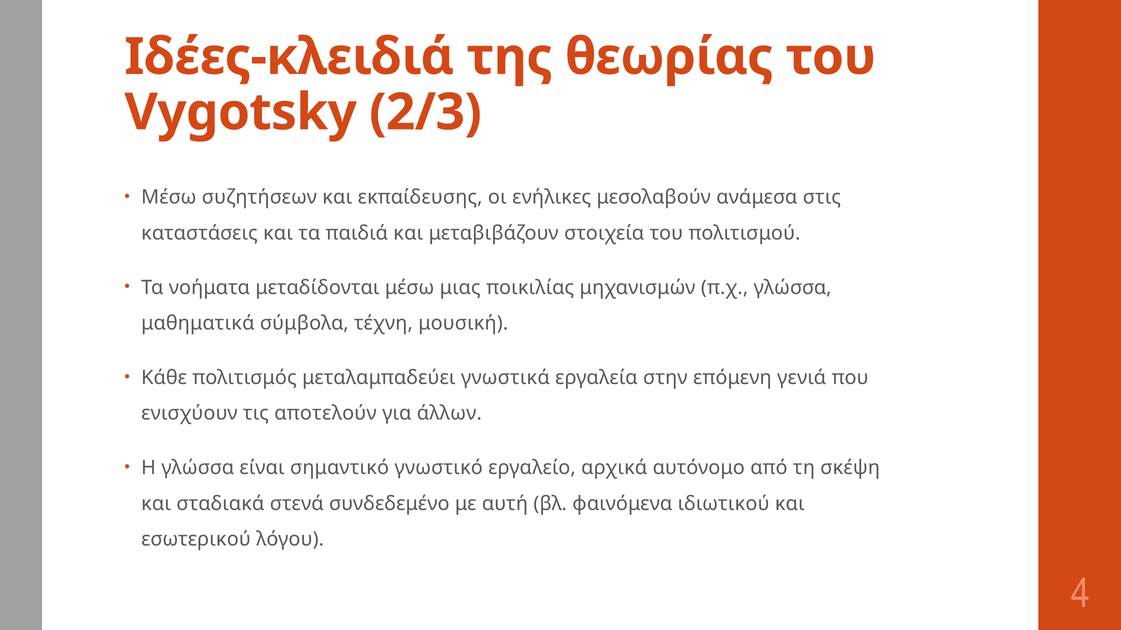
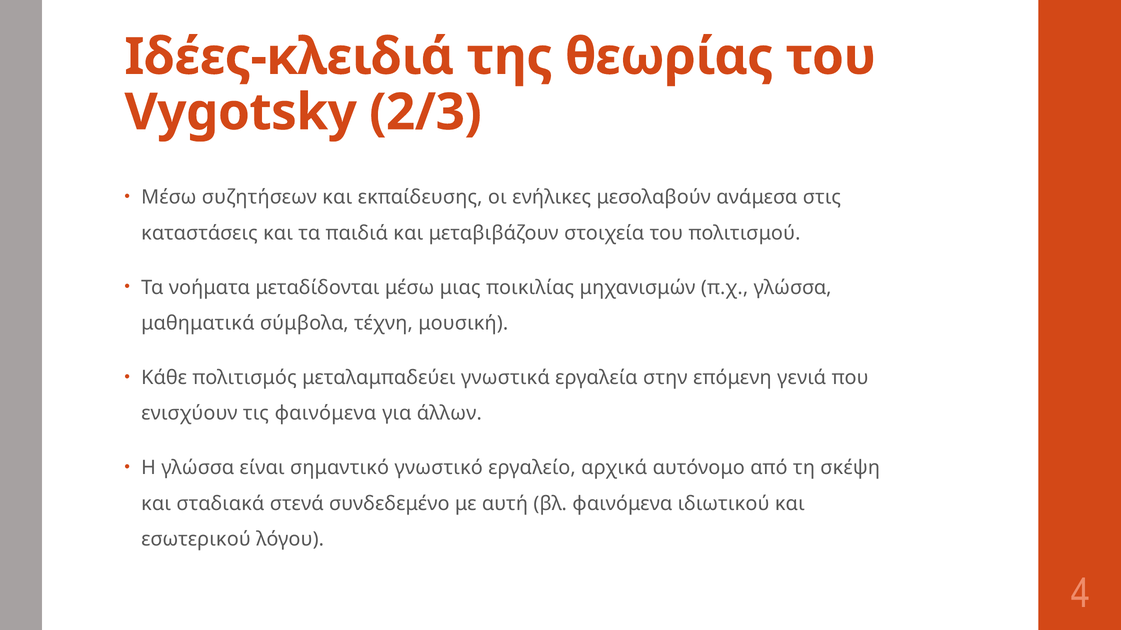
τις αποτελούν: αποτελούν -> φαινόμενα (325, 414)
